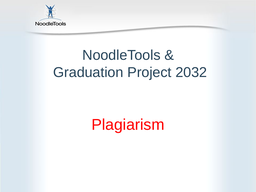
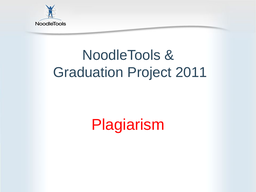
2032: 2032 -> 2011 (191, 72)
